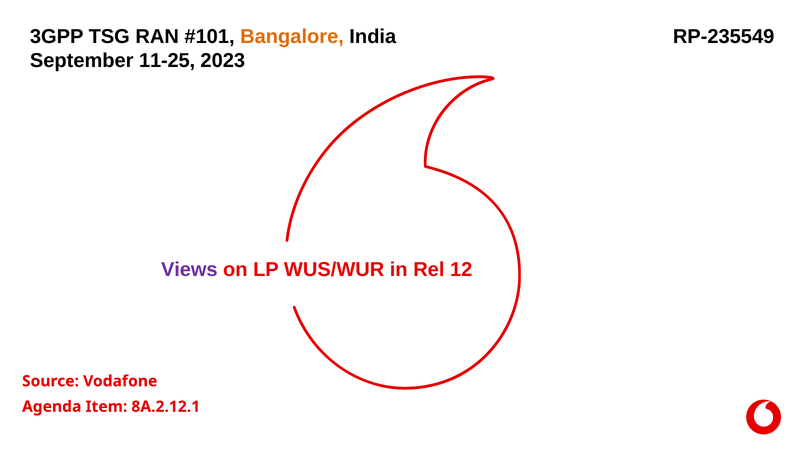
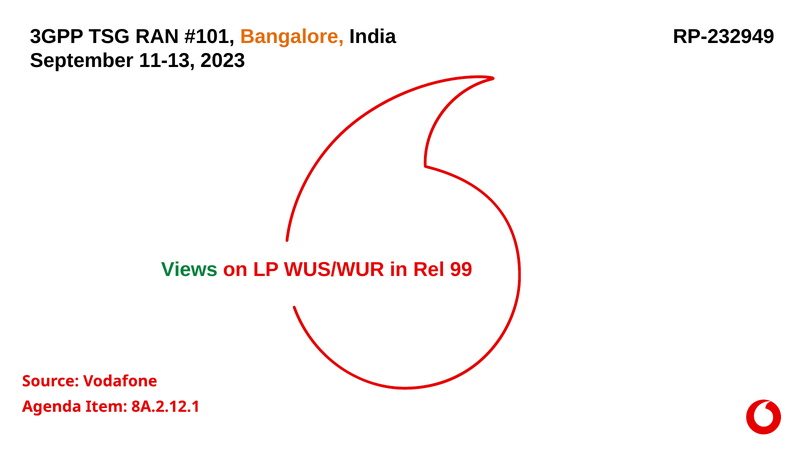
RP-235549: RP-235549 -> RP-232949 (724, 37)
11-25: 11-25 -> 11-13 (167, 61)
Views colour: purple -> green (189, 269)
12: 12 -> 99 (461, 269)
